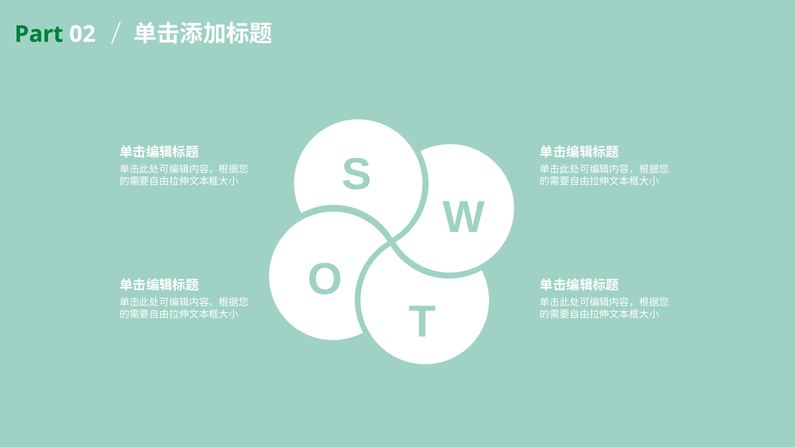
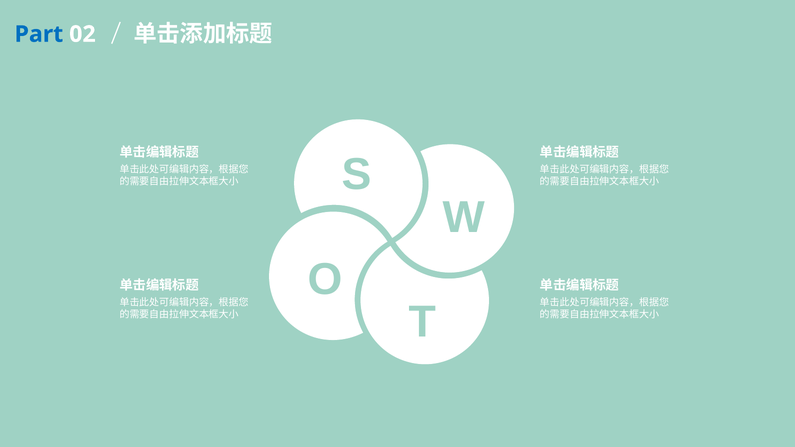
Part colour: green -> blue (39, 34)
